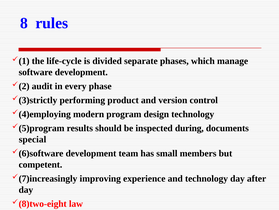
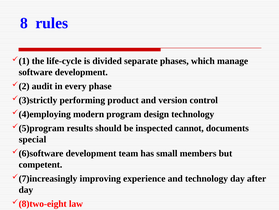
during: during -> cannot (189, 128)
